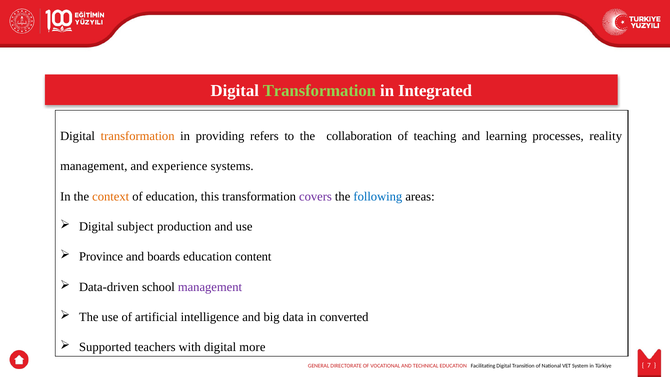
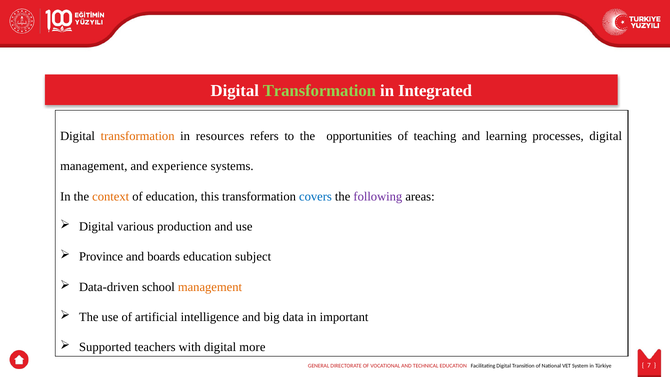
providing: providing -> resources (220, 136)
collaboration: collaboration -> opportunities (359, 136)
processes reality: reality -> digital (606, 136)
covers colour: purple -> blue (315, 196)
following colour: blue -> purple (378, 196)
subject: subject -> various (135, 227)
content: content -> subject (253, 257)
management colour: purple -> orange (210, 287)
converted: converted -> important (344, 317)
